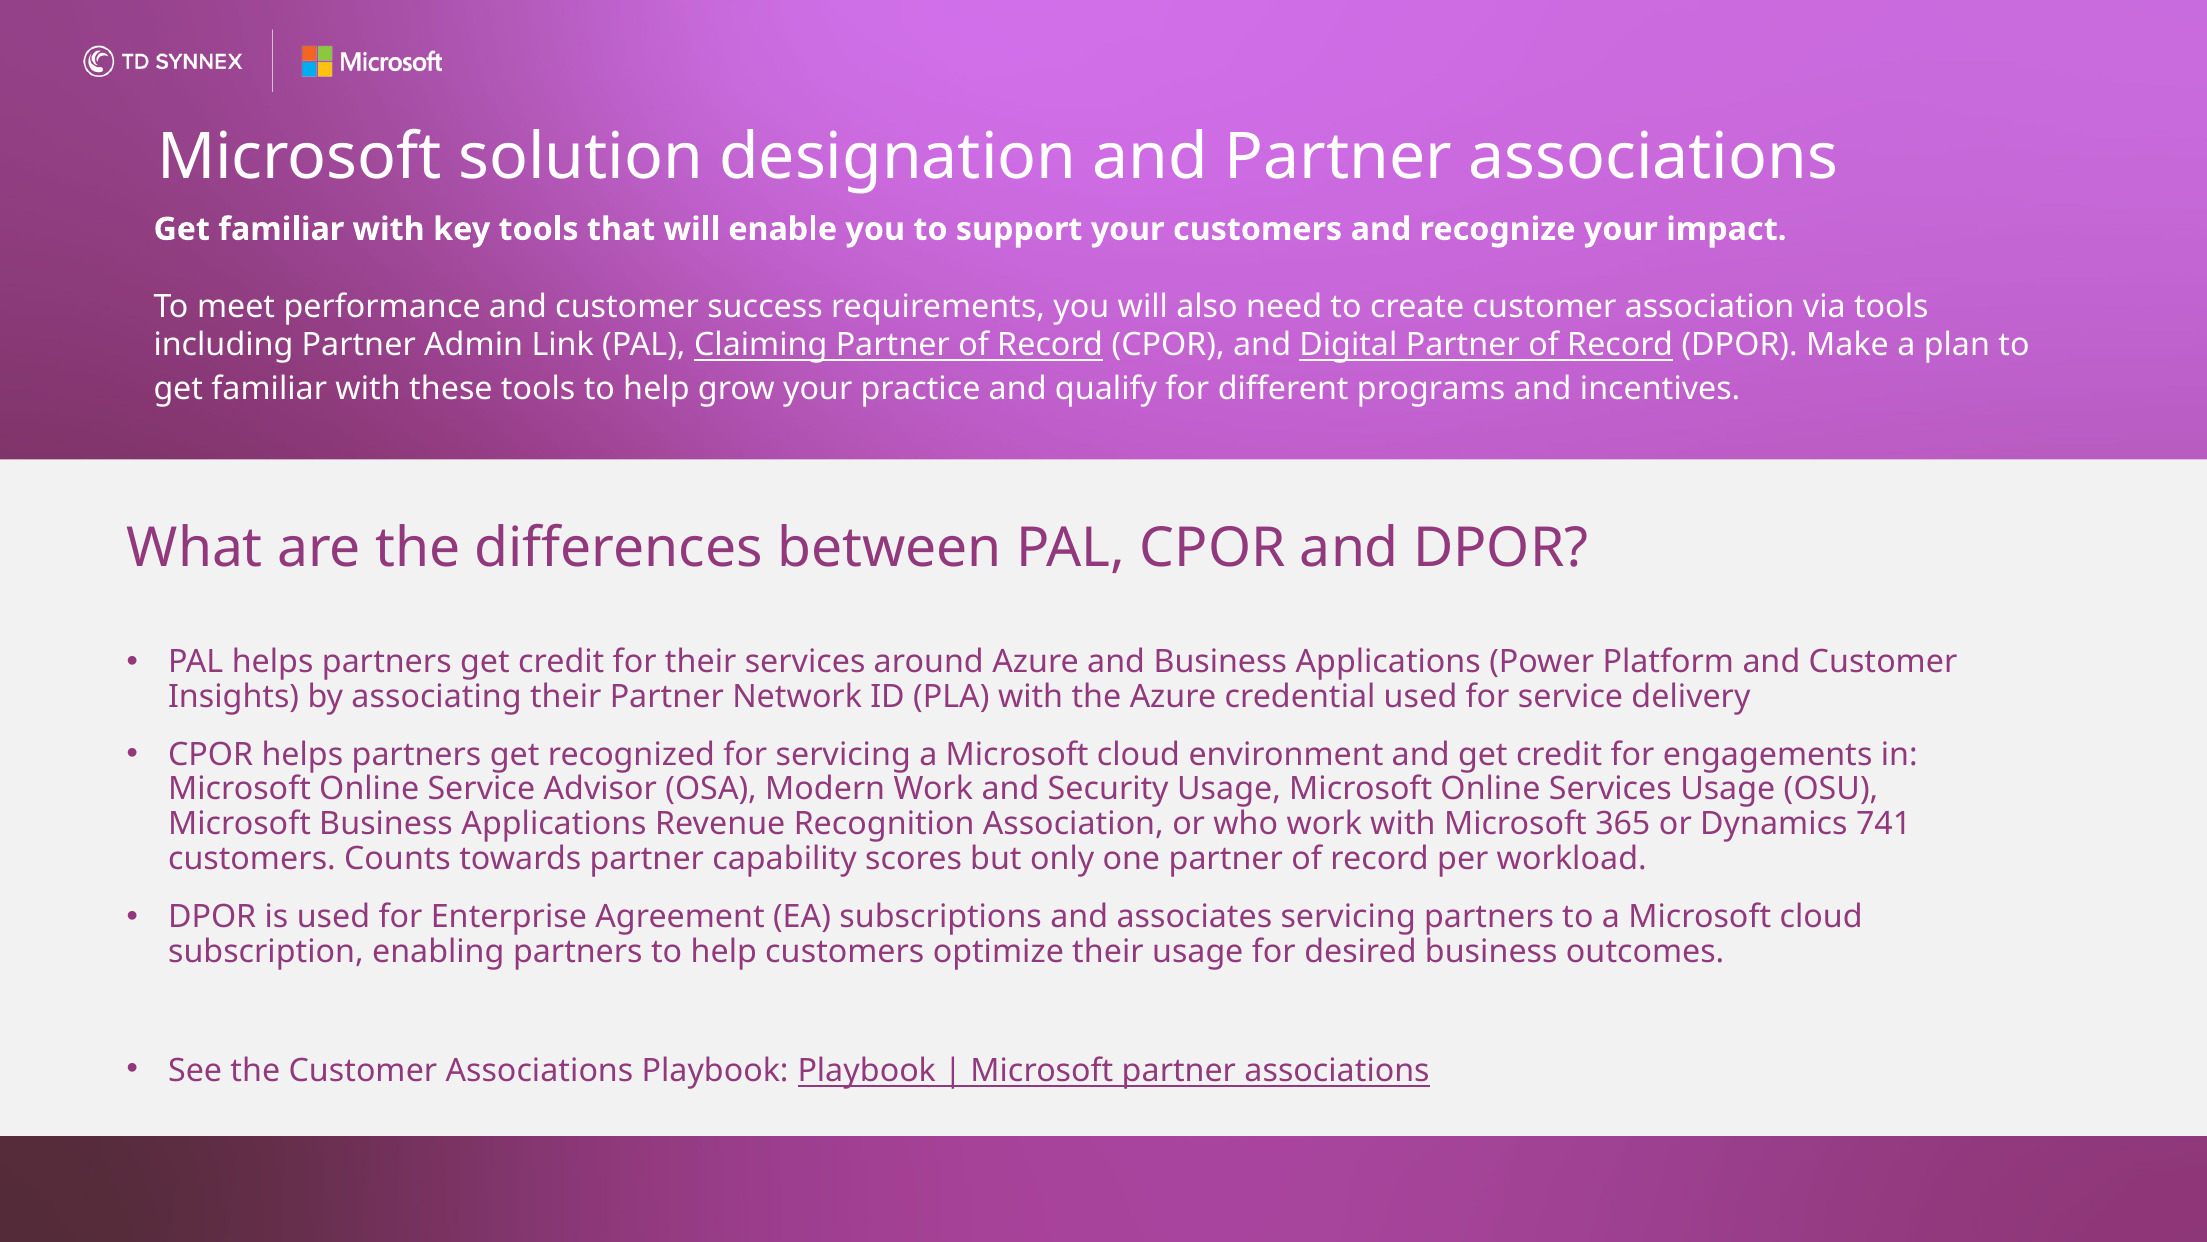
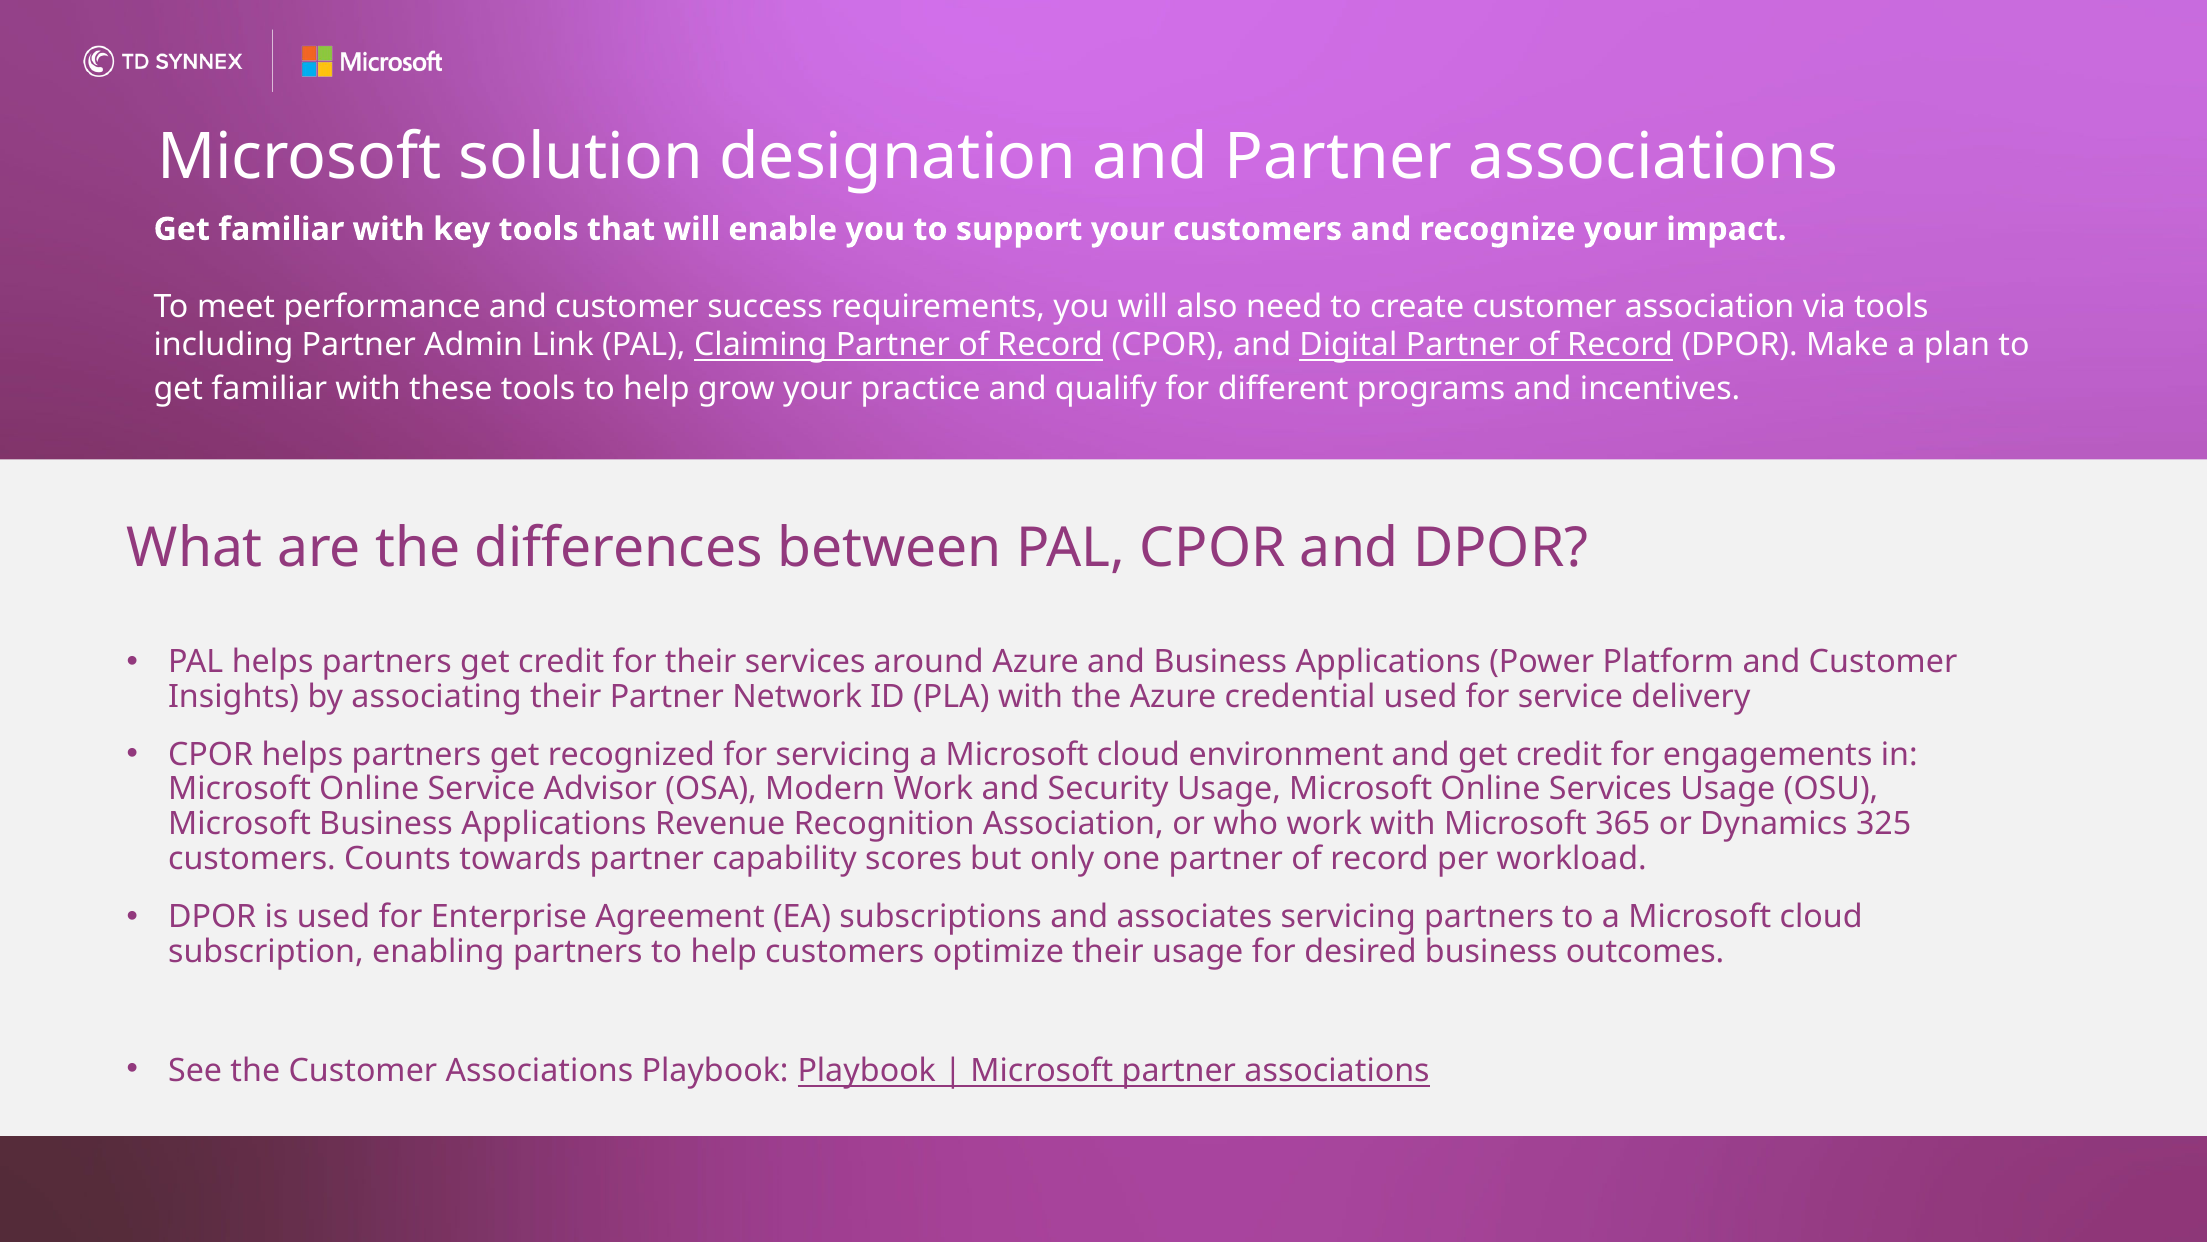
741: 741 -> 325 (1884, 824)
